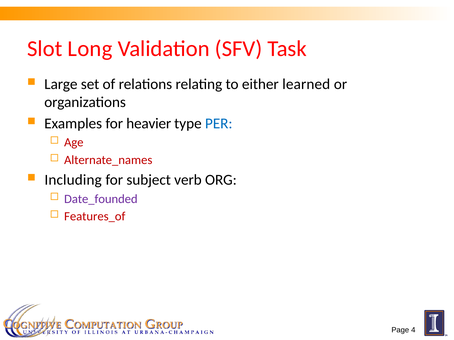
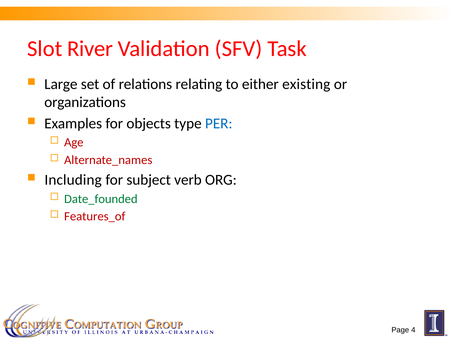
Long: Long -> River (90, 49)
learned: learned -> existing (306, 84)
heavier: heavier -> objects (149, 124)
Date_founded colour: purple -> green (101, 199)
